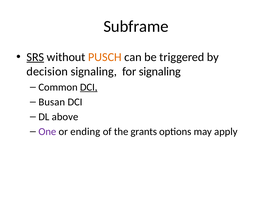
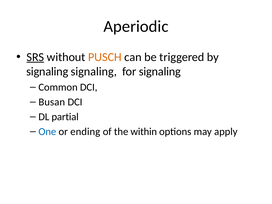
Subframe: Subframe -> Aperiodic (136, 26)
decision: decision -> signaling (47, 72)
DCI underline: present -> none (89, 87)
above: above -> partial (65, 117)
One colour: purple -> blue (47, 132)
grants: grants -> within (144, 132)
